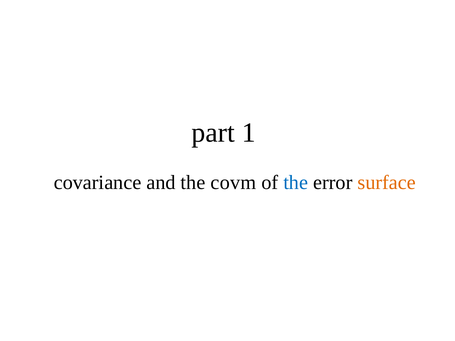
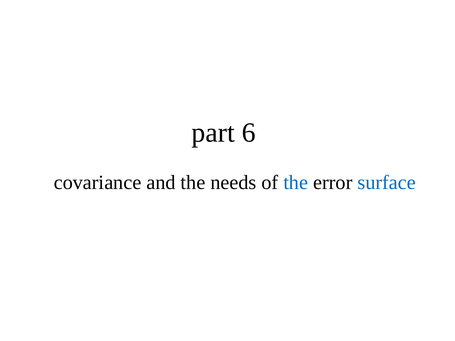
1: 1 -> 6 (249, 133)
covm: covm -> needs (233, 183)
surface colour: orange -> blue (387, 183)
